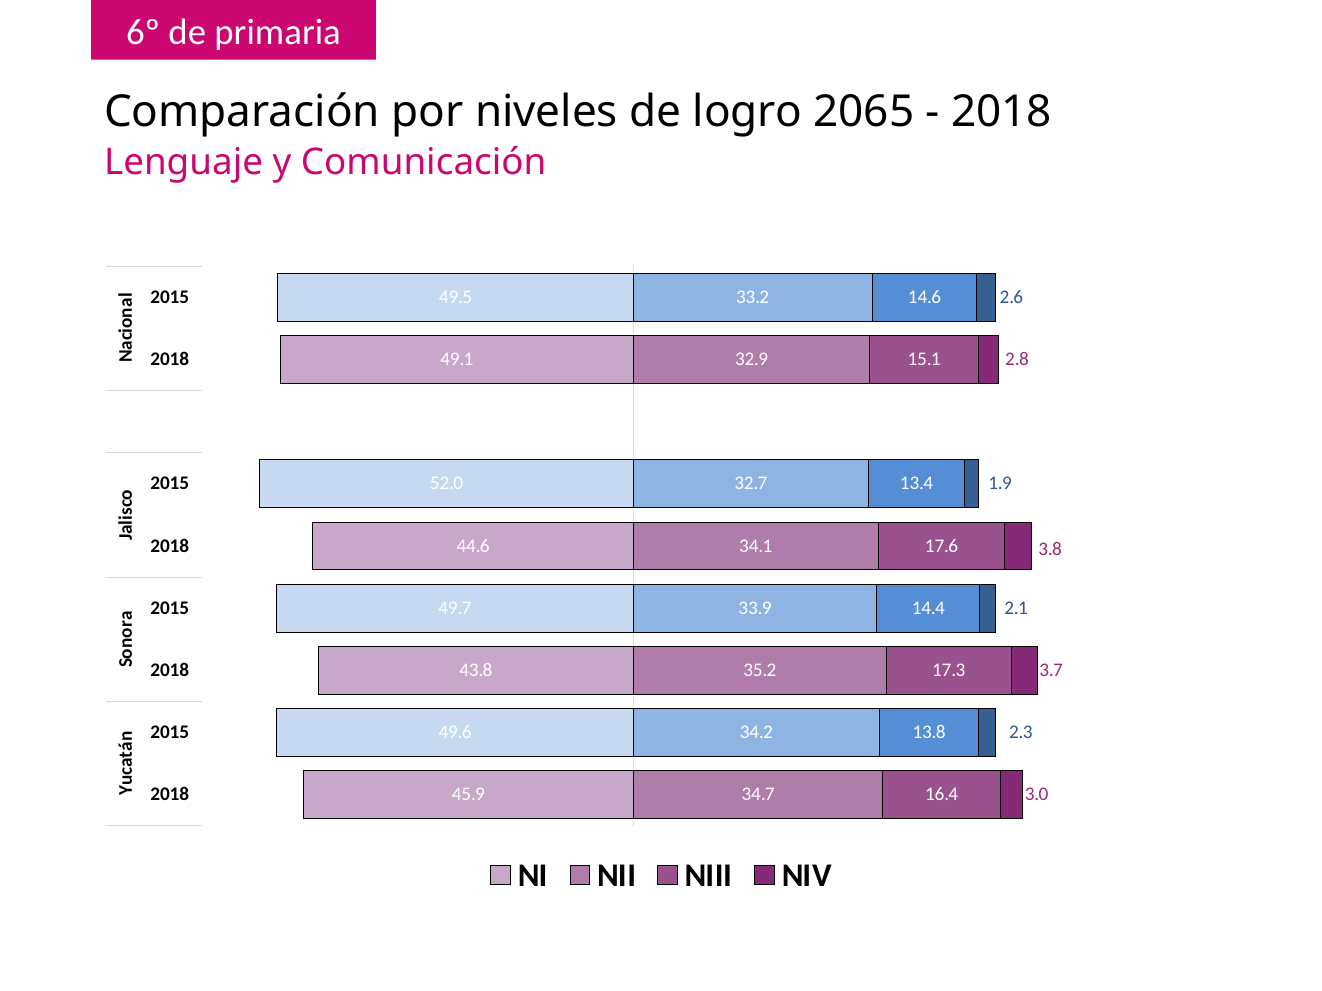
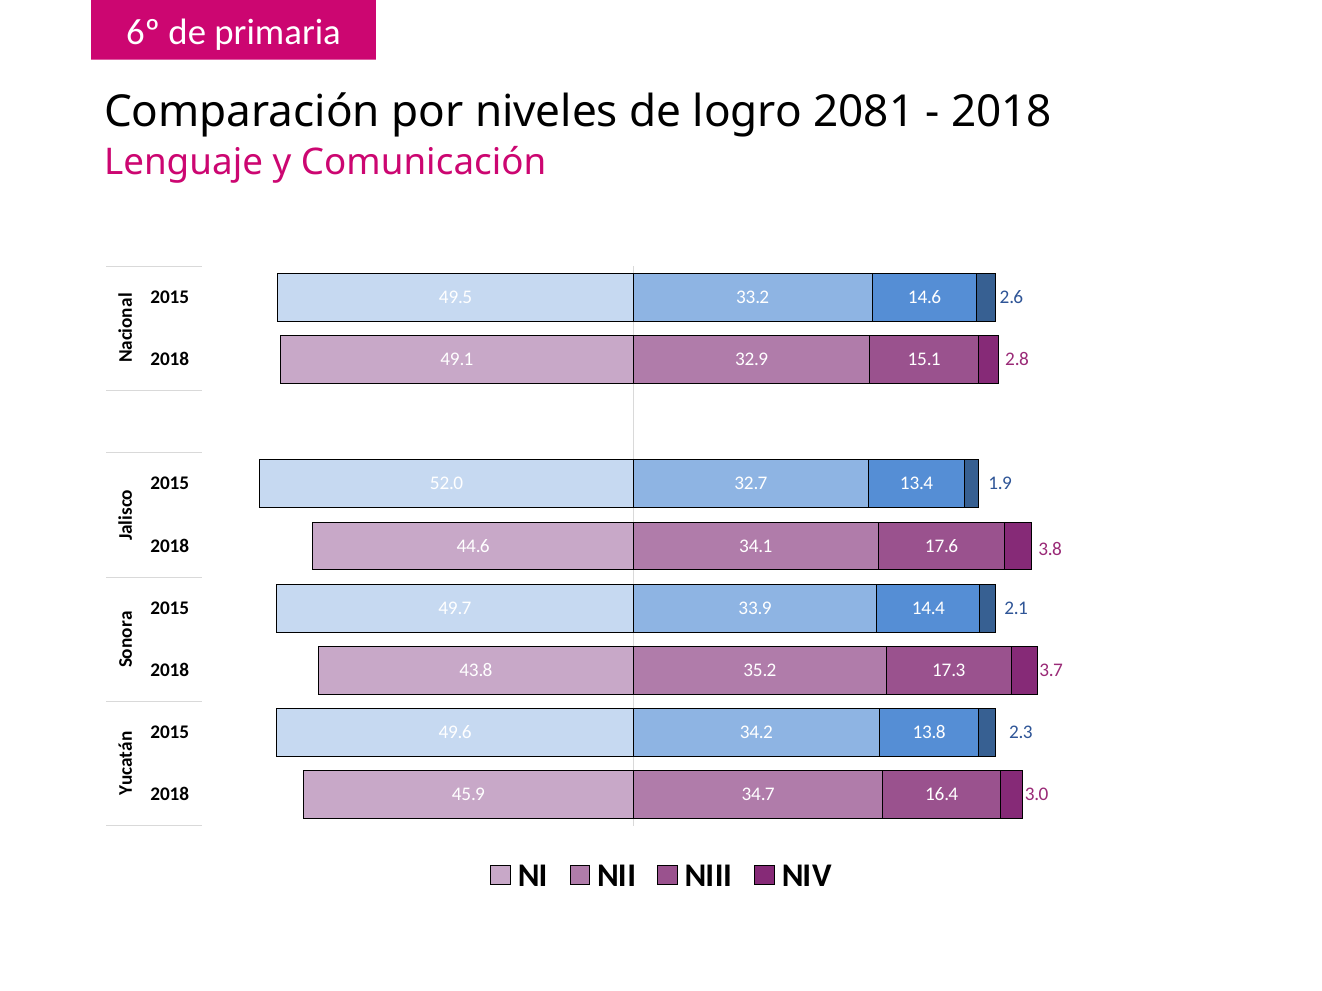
2065: 2065 -> 2081 (864, 112)
